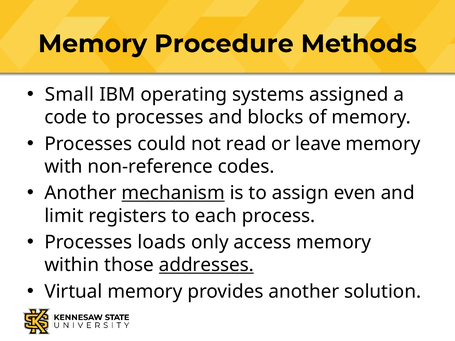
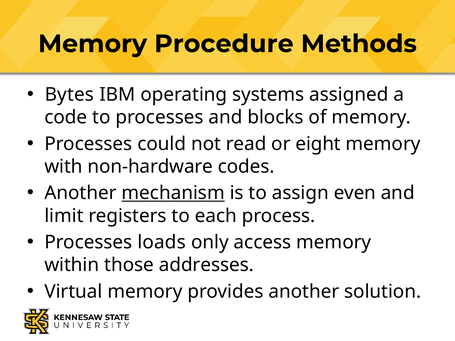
Small: Small -> Bytes (69, 95)
leave: leave -> eight (318, 144)
non-reference: non-reference -> non-hardware (150, 167)
addresses underline: present -> none (206, 265)
